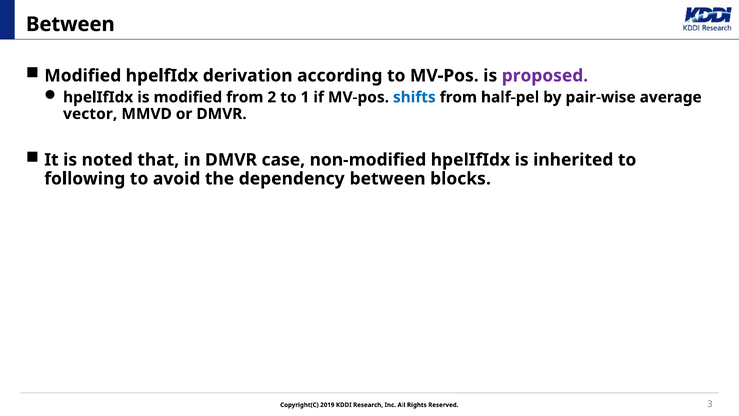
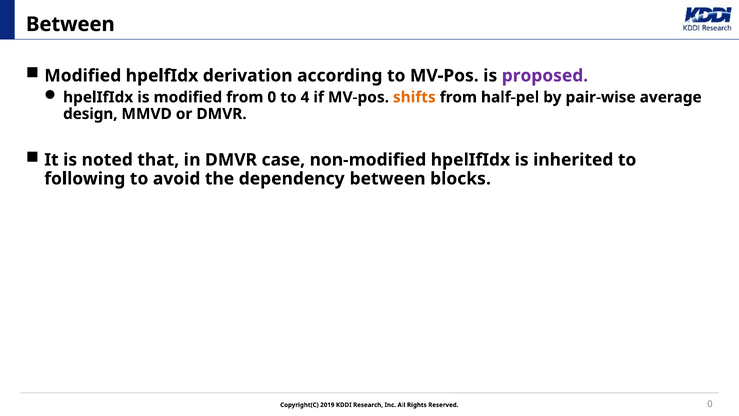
from 2: 2 -> 0 (272, 97)
1: 1 -> 4 (305, 97)
shifts colour: blue -> orange (414, 97)
vector: vector -> design (90, 114)
3: 3 -> 0 (710, 404)
